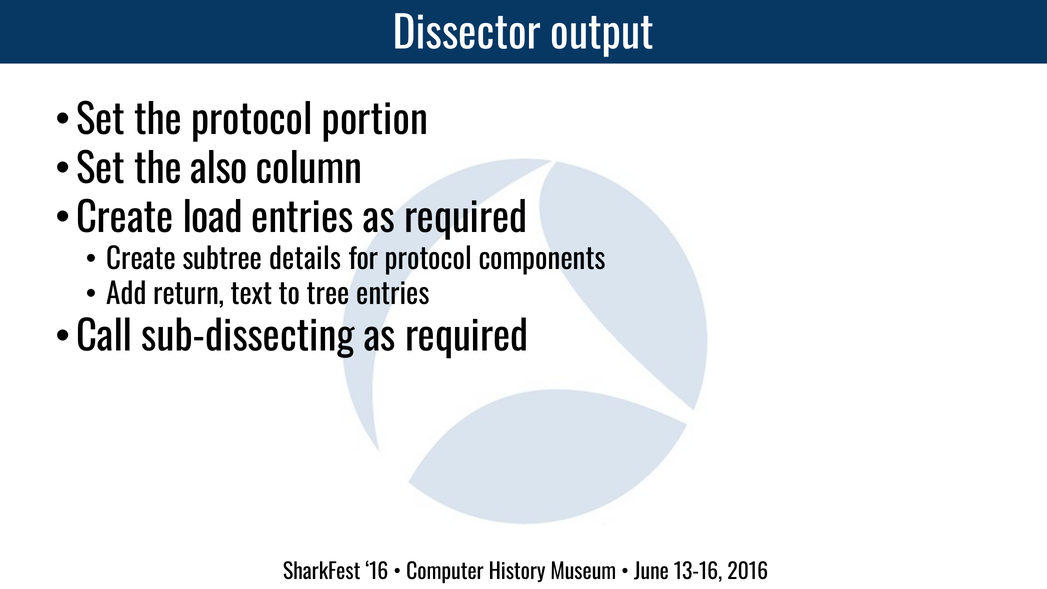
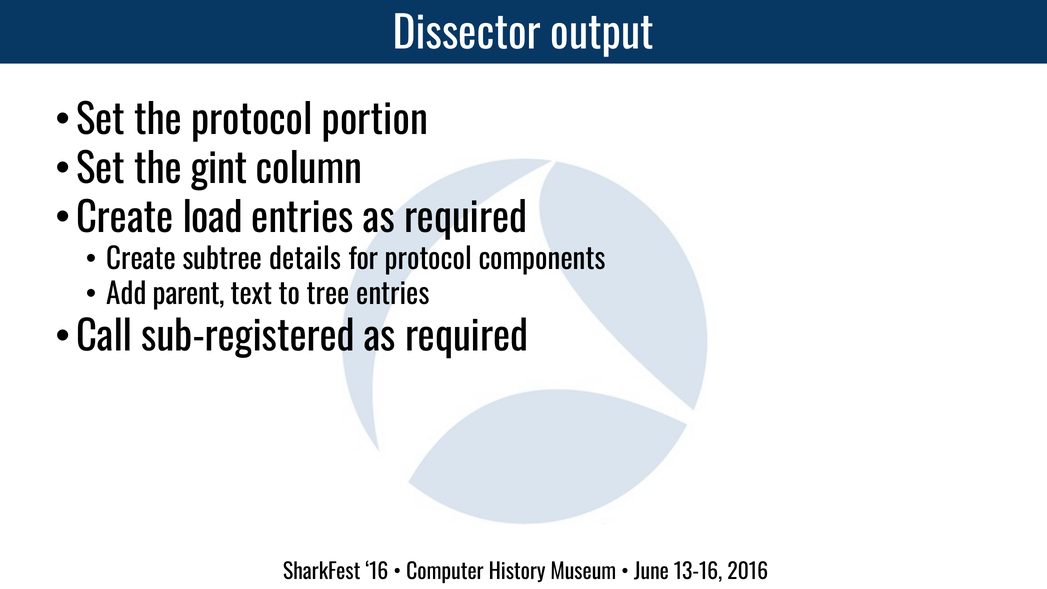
also: also -> gint (219, 170)
return: return -> parent (189, 295)
sub-dissecting: sub-dissecting -> sub-registered (248, 337)
